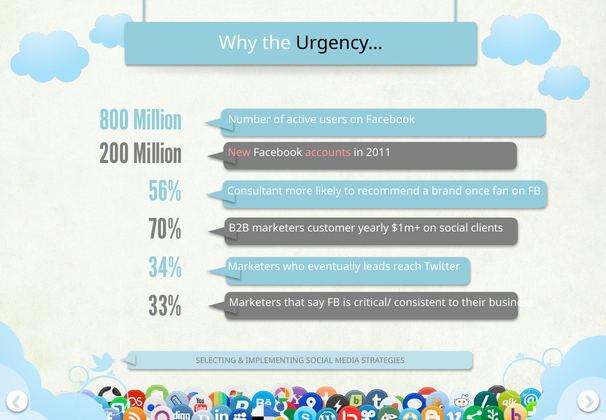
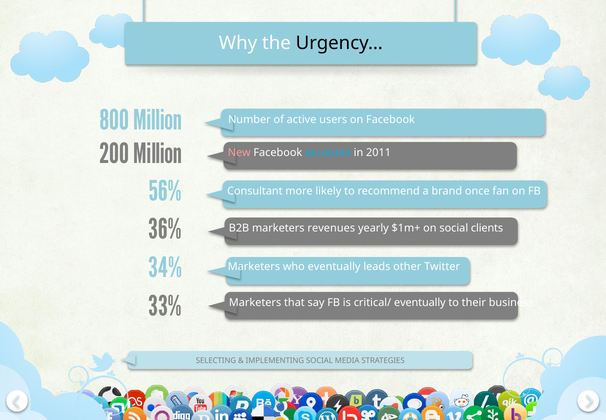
accounts colour: pink -> light blue (328, 152)
70%: 70% -> 36% (165, 229)
customer: customer -> revenues (331, 228)
reach: reach -> other (407, 267)
critical/ consistent: consistent -> eventually (420, 302)
